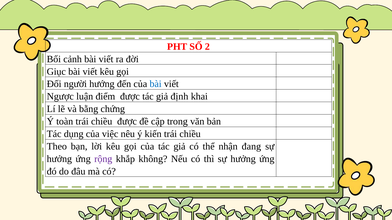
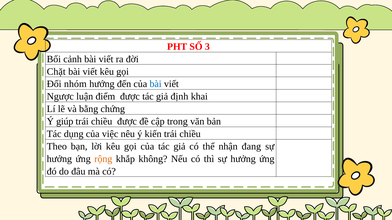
2: 2 -> 3 (207, 47)
Giục: Giục -> Chặt (56, 72)
người: người -> nhóm (75, 84)
toàn: toàn -> giúp (65, 122)
rộng colour: purple -> orange (103, 159)
